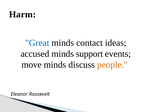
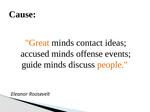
Harm: Harm -> Cause (22, 15)
Great colour: blue -> orange (37, 43)
support: support -> offense (89, 54)
move: move -> guide (32, 65)
